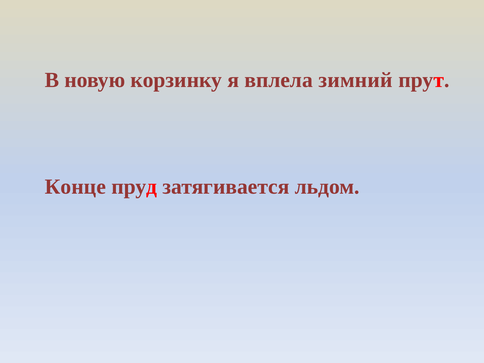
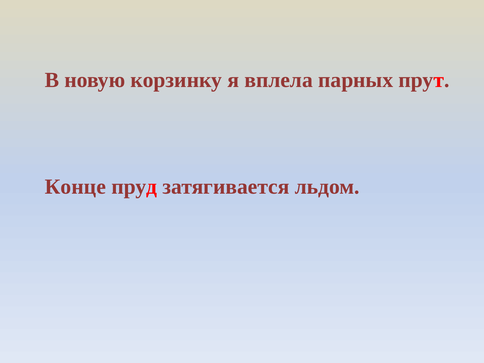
зимний: зимний -> парных (356, 80)
